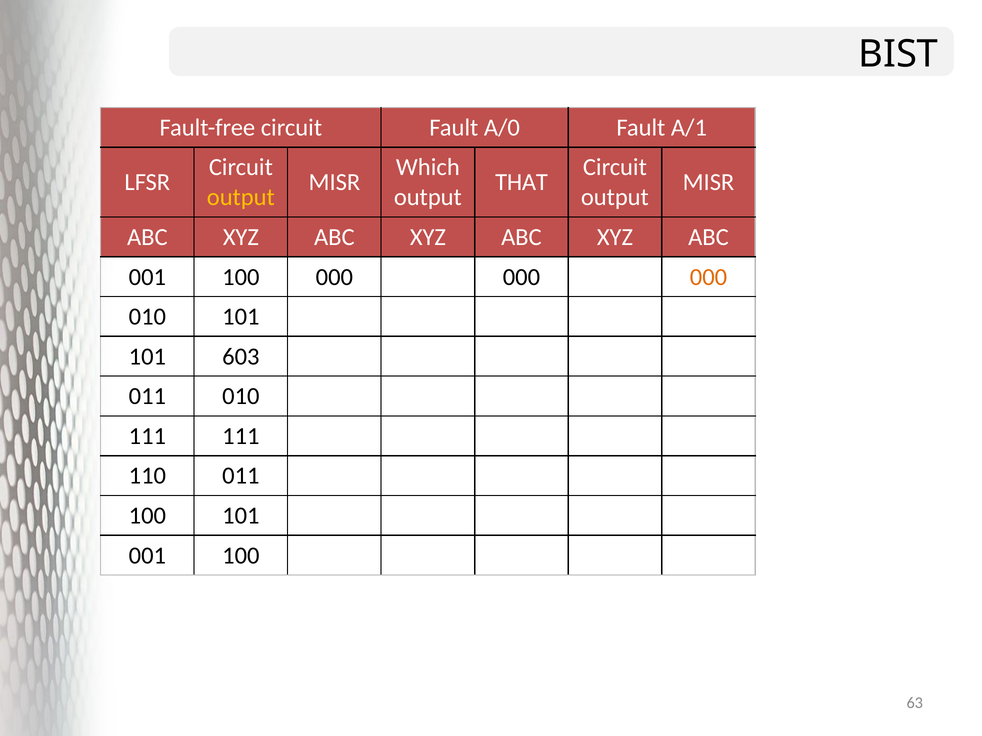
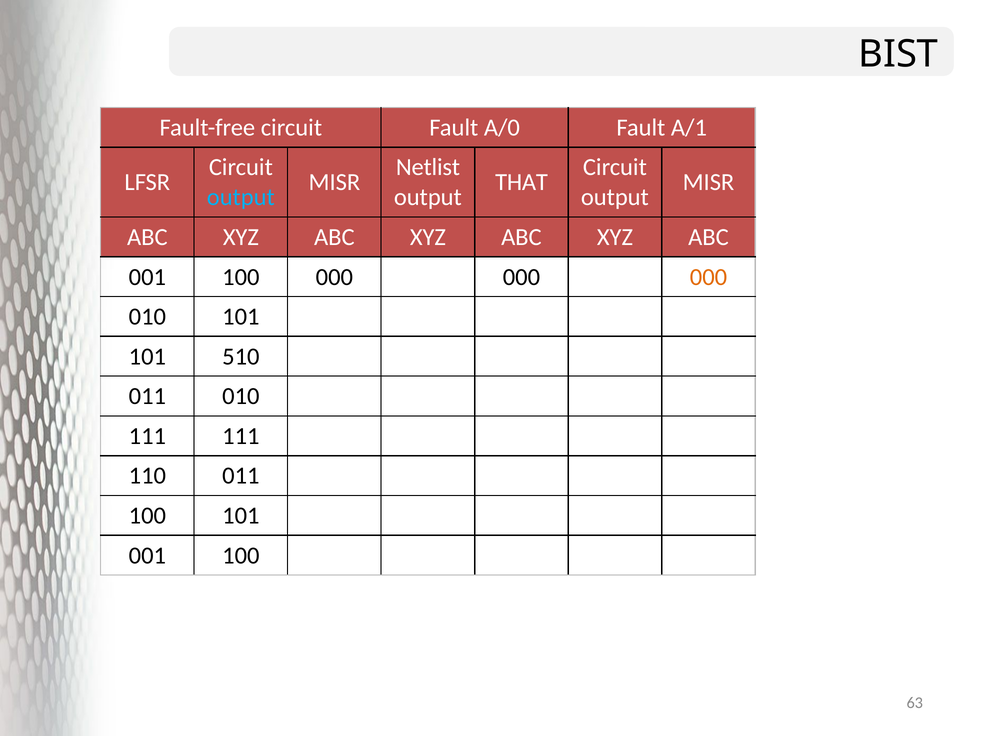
Which: Which -> Netlist (428, 167)
output colour: yellow -> light blue (241, 197)
603: 603 -> 510 (241, 357)
